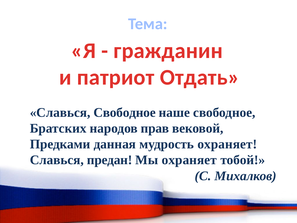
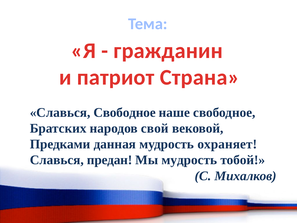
Отдать: Отдать -> Страна (200, 77)
прав: прав -> свой (155, 128)
Мы охраняет: охраняет -> мудрость (189, 160)
